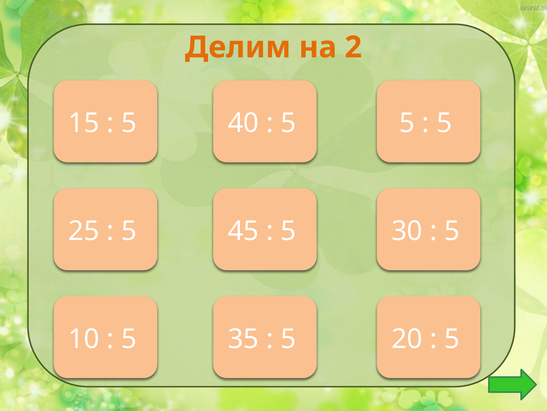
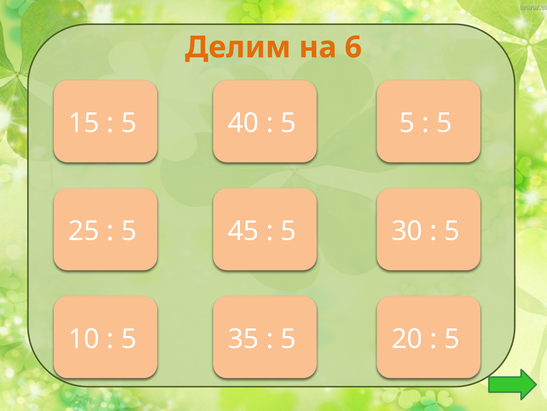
на 2: 2 -> 6 (353, 47)
